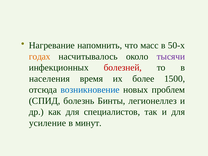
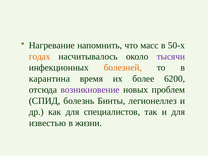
болезней colour: red -> orange (123, 68)
населения: населения -> карантина (49, 79)
1500: 1500 -> 6200 (175, 79)
возникновение colour: blue -> purple (90, 90)
усиление: усиление -> известью (48, 123)
минут: минут -> жизни (88, 123)
